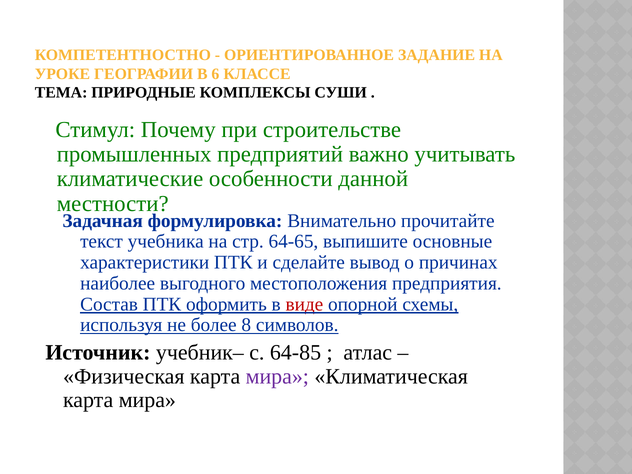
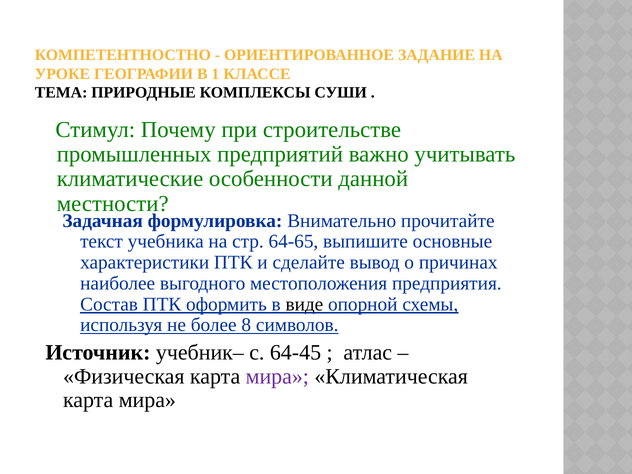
6: 6 -> 1 (215, 74)
виде colour: red -> black (304, 304)
64-85: 64-85 -> 64-45 (296, 353)
